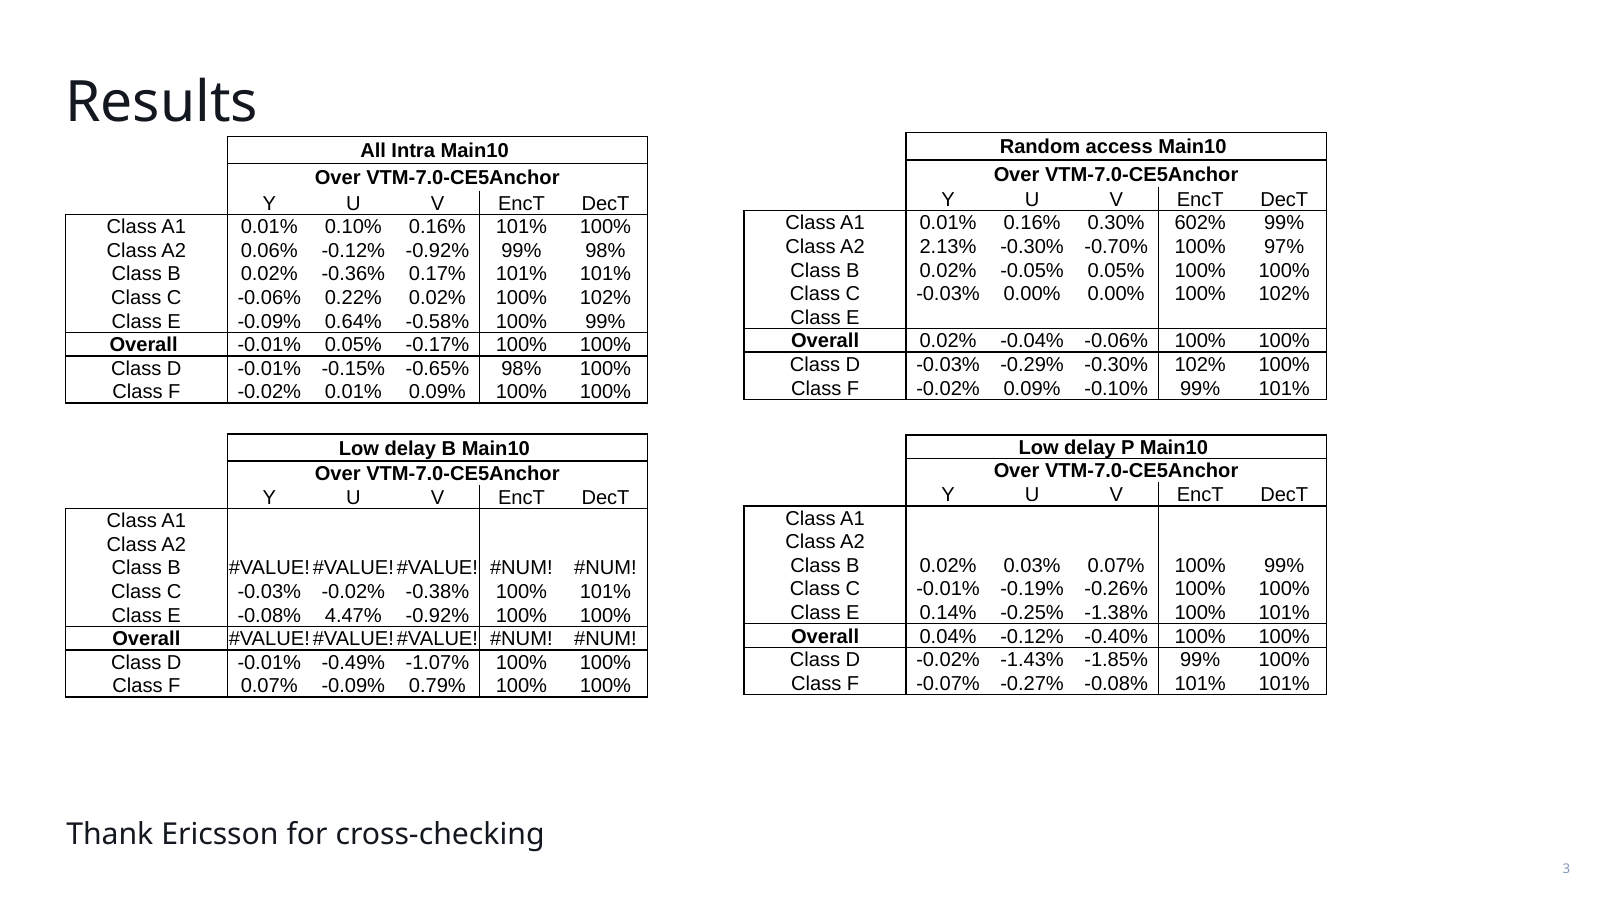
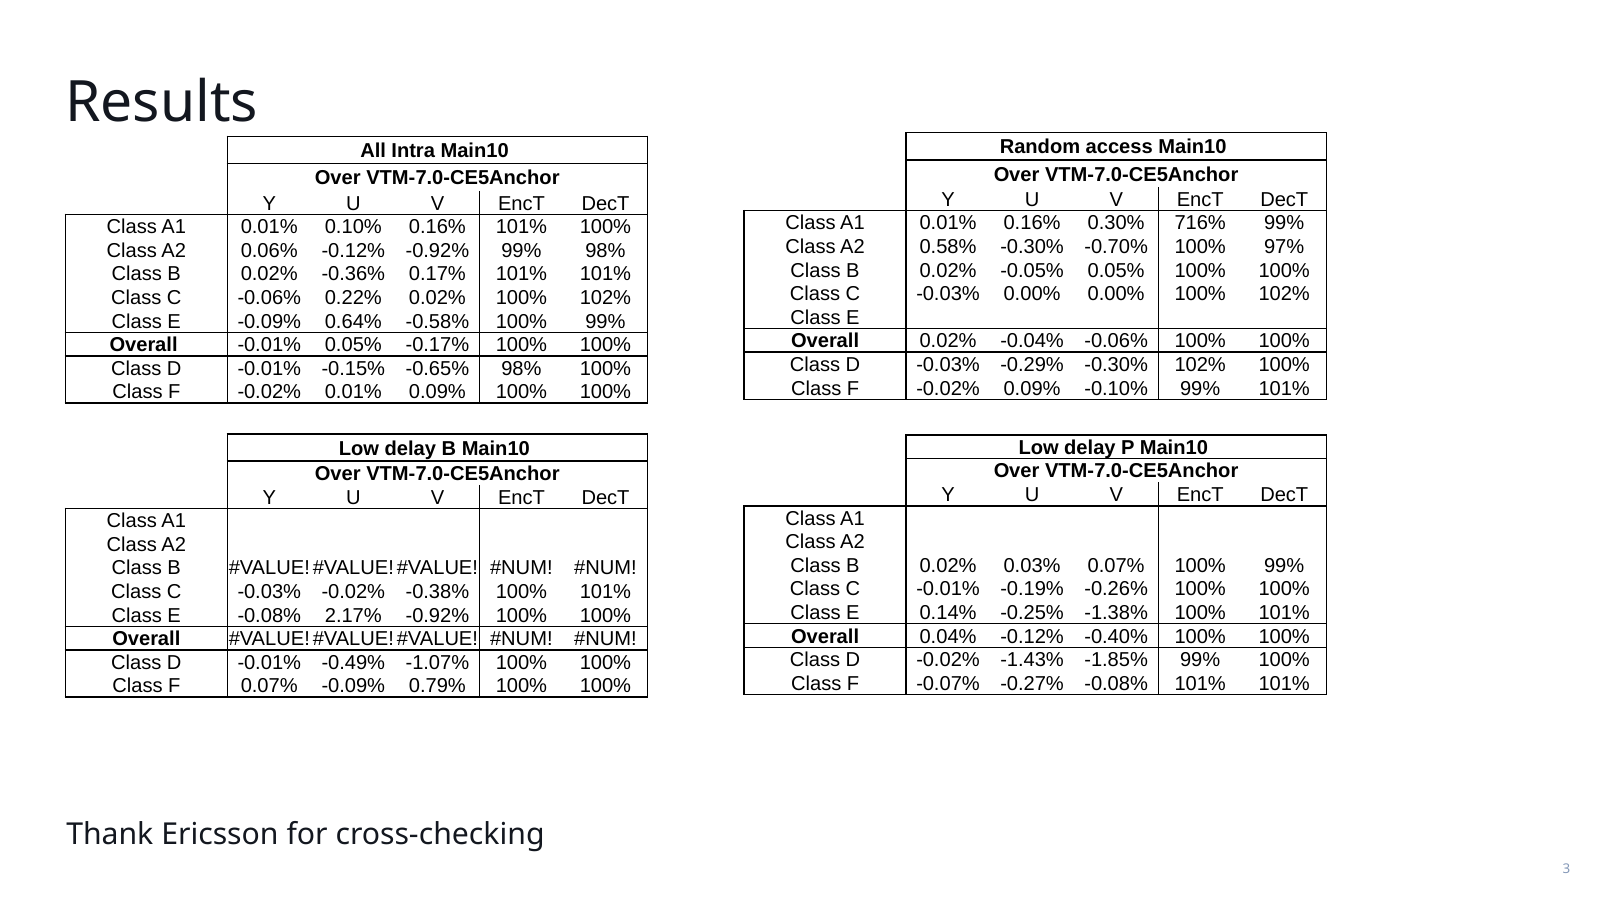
602%: 602% -> 716% (1200, 223)
2.13%: 2.13% -> 0.58% (948, 247)
4.47%: 4.47% -> 2.17% (353, 616)
